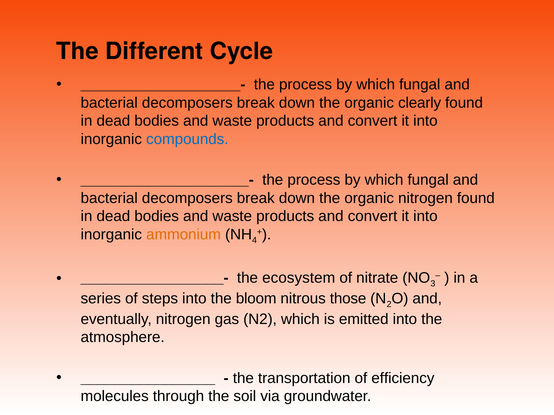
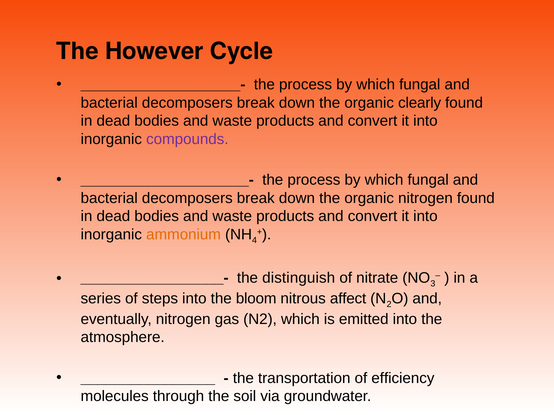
Different: Different -> However (154, 51)
compounds colour: blue -> purple (187, 139)
ecosystem: ecosystem -> distinguish (299, 278)
those: those -> affect (348, 299)
